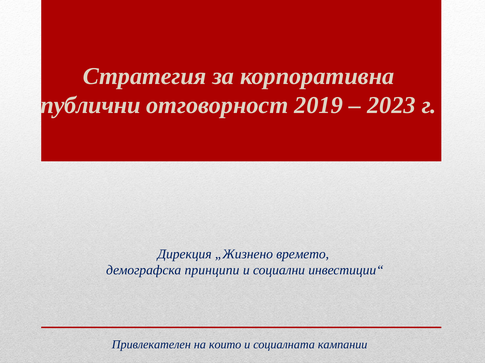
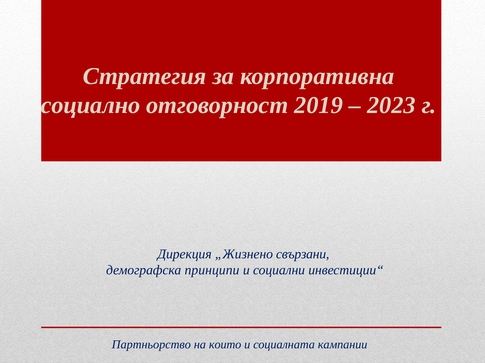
публични: публични -> социално (91, 105)
времето: времето -> свързани (303, 255)
Привлекателен: Привлекателен -> Партньорство (151, 345)
